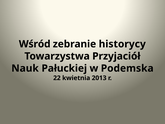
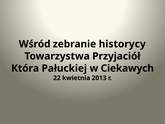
Nauk: Nauk -> Która (25, 68)
Podemska: Podemska -> Ciekawych (127, 68)
